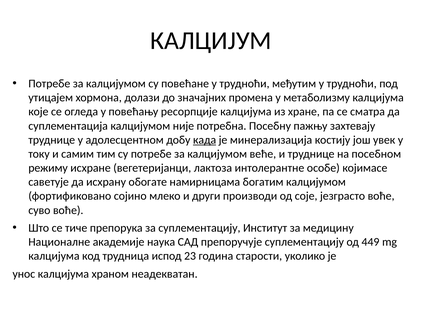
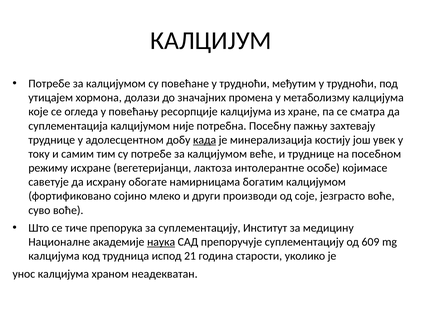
наука underline: none -> present (161, 242)
449: 449 -> 609 (370, 242)
23: 23 -> 21 (190, 256)
